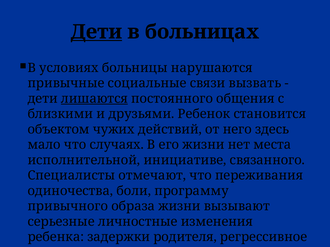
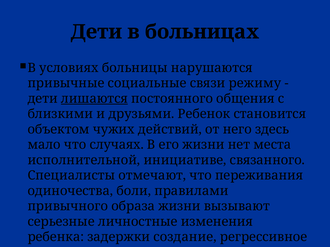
Дети underline: present -> none (96, 32)
вызвать: вызвать -> режиму (255, 83)
программу: программу -> правилами (191, 191)
родителя: родителя -> создание (185, 237)
